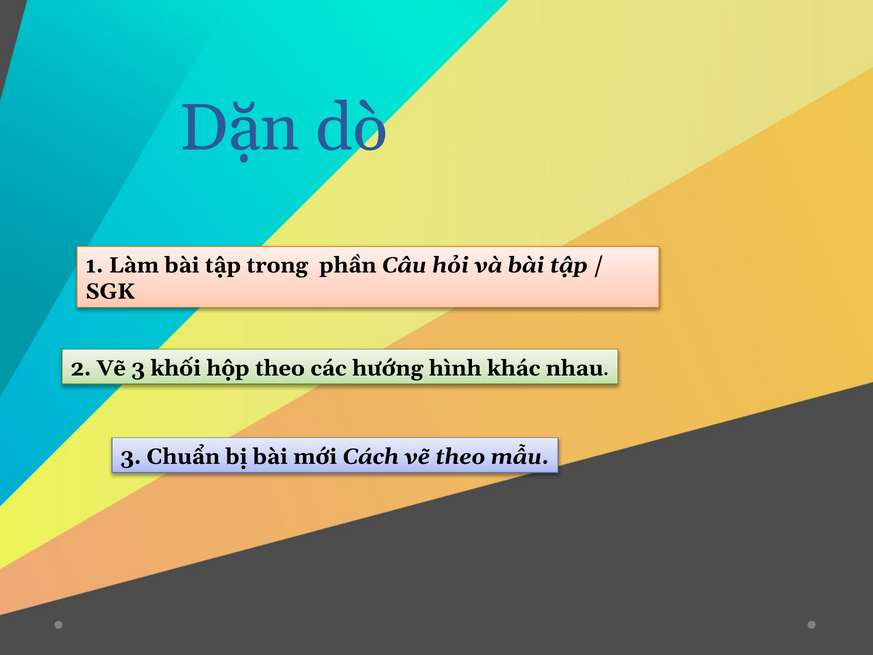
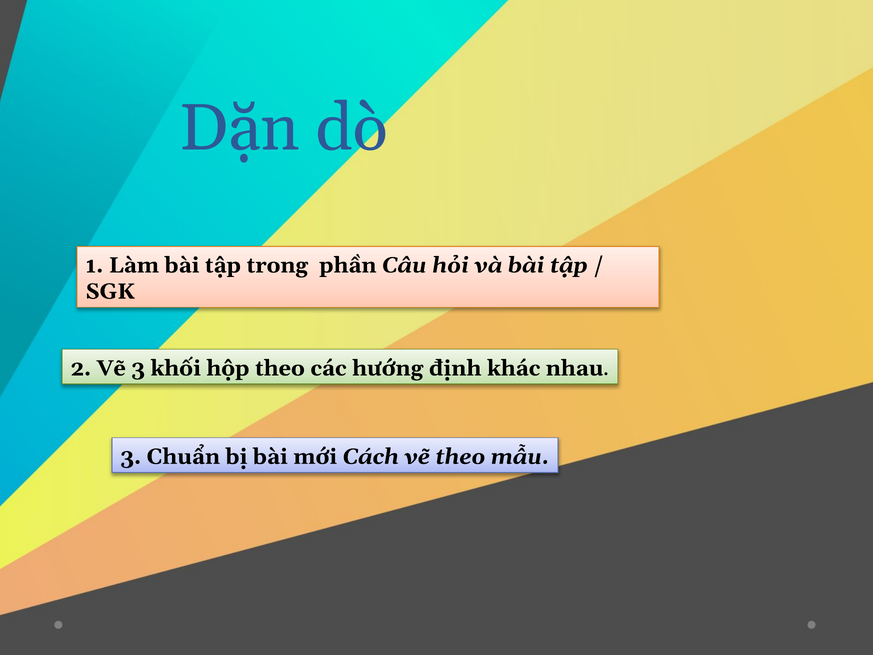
hình: hình -> định (455, 368)
